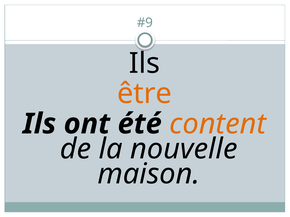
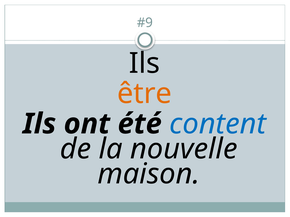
content colour: orange -> blue (218, 124)
